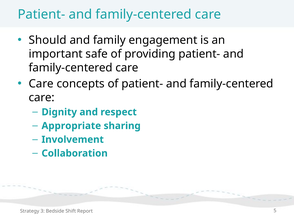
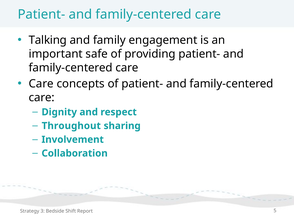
Should: Should -> Talking (48, 40)
Appropriate: Appropriate -> Throughout (71, 126)
